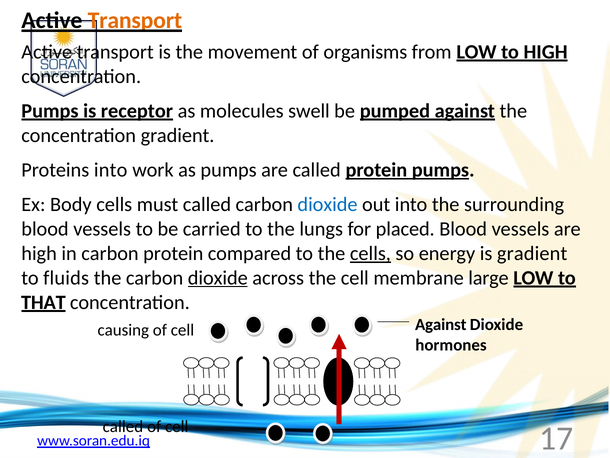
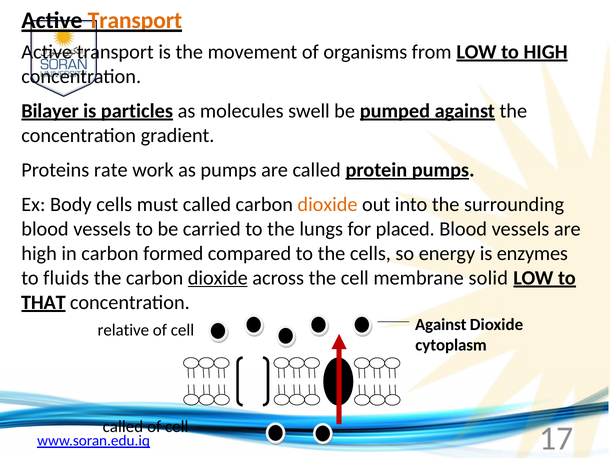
Pumps: Pumps -> Bilayer (50, 111)
receptor: receptor -> particles (137, 111)
Proteins into: into -> rate (111, 170)
dioxide colour: blue -> orange (328, 204)
carbon protein: protein -> formed (173, 253)
cells underline: present -> none (370, 253)
is gradient: gradient -> enzymes (532, 253)
large: large -> solid (488, 278)
causing: causing -> relative (123, 330)
hormones: hormones -> cytoplasm (451, 345)
